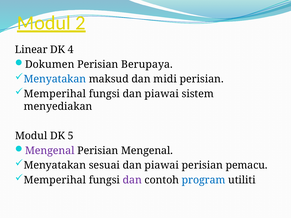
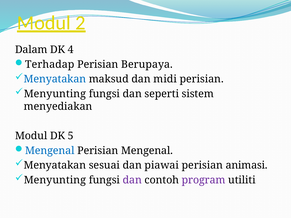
Linear: Linear -> Dalam (31, 50)
Dokumen: Dokumen -> Terhadap (50, 64)
Memperihal: Memperihal -> Menyunting (55, 94)
fungsi dan piawai: piawai -> seperti (162, 94)
Mengenal colour: purple -> blue (50, 151)
pemacu: pemacu -> animasi (247, 166)
Memperihal: Memperihal -> Menyunting (55, 180)
program colour: blue -> purple (204, 180)
